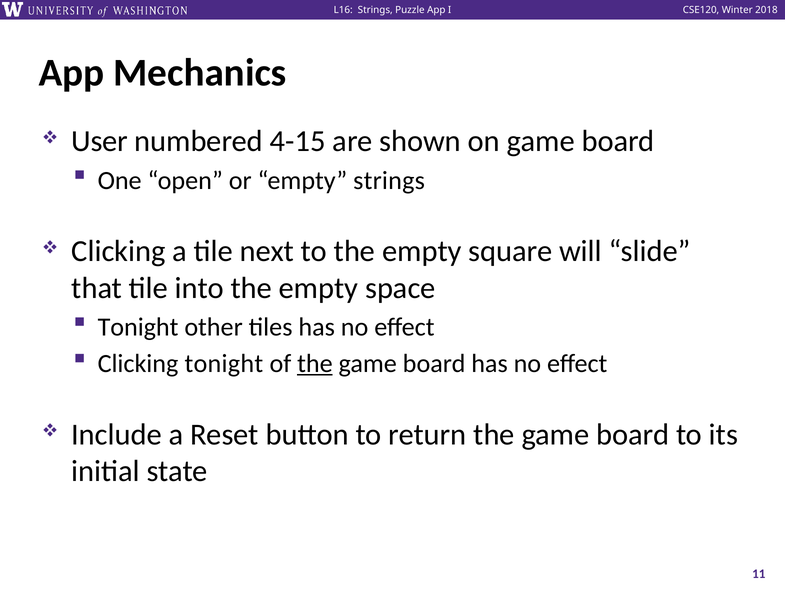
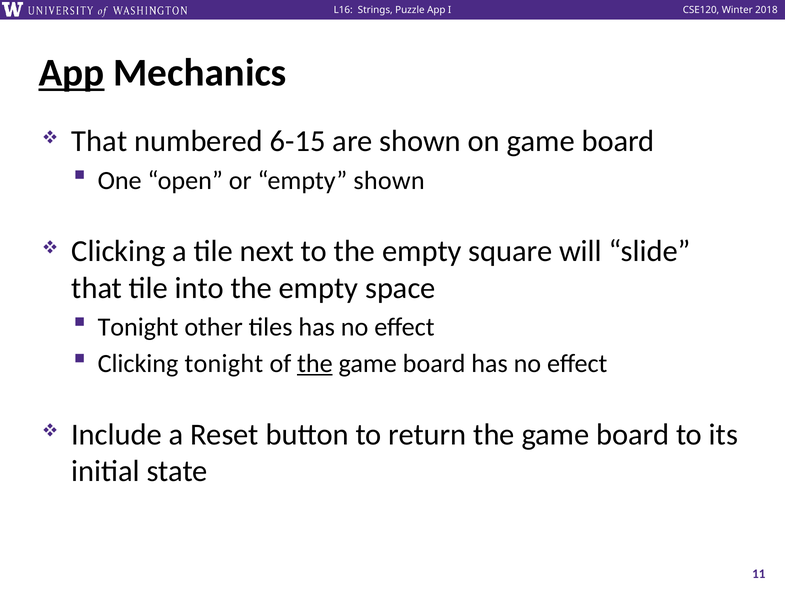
App underline: none -> present (71, 73)
User: User -> That (99, 141)
4-15: 4-15 -> 6-15 (298, 141)
empty strings: strings -> shown (389, 180)
